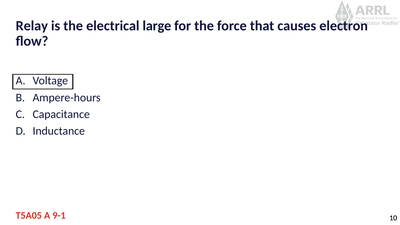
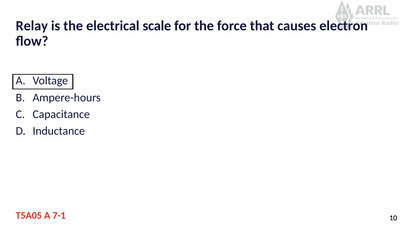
large: large -> scale (157, 26)
9-1: 9-1 -> 7-1 (59, 215)
